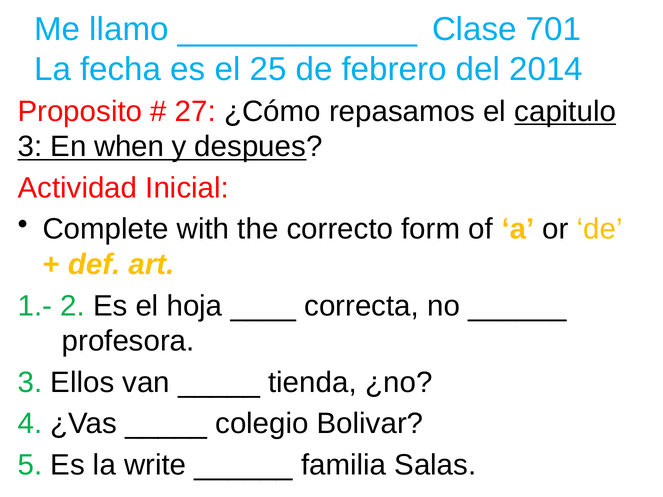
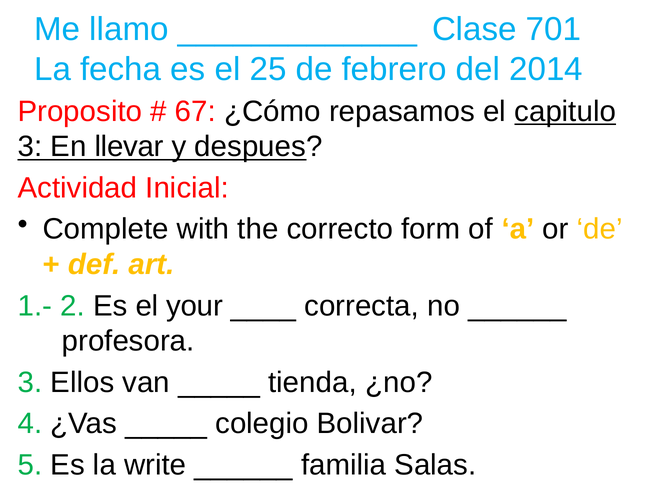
27: 27 -> 67 (195, 111)
when: when -> llevar (129, 147)
hoja: hoja -> your (195, 306)
